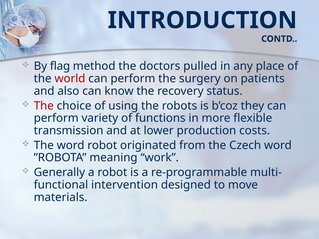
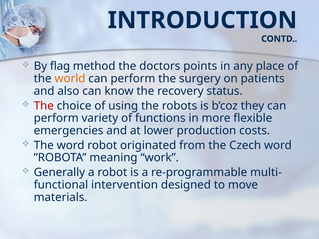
pulled: pulled -> points (200, 66)
world colour: red -> orange (70, 79)
transmission: transmission -> emergencies (69, 131)
